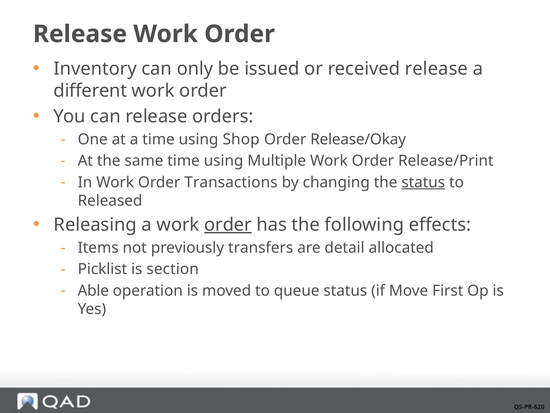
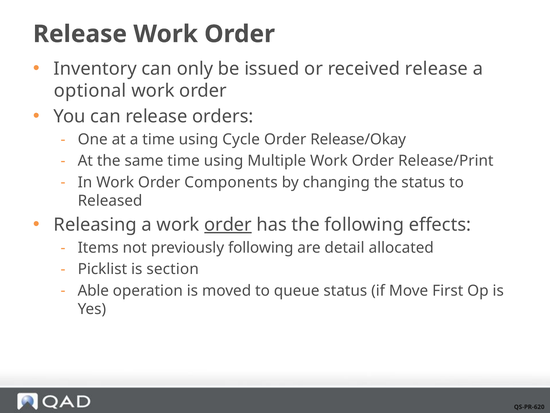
different: different -> optional (90, 91)
Shop: Shop -> Cycle (241, 139)
Transactions: Transactions -> Components (231, 182)
status underline: present -> none (423, 182)
previously transfers: transfers -> following (261, 248)
